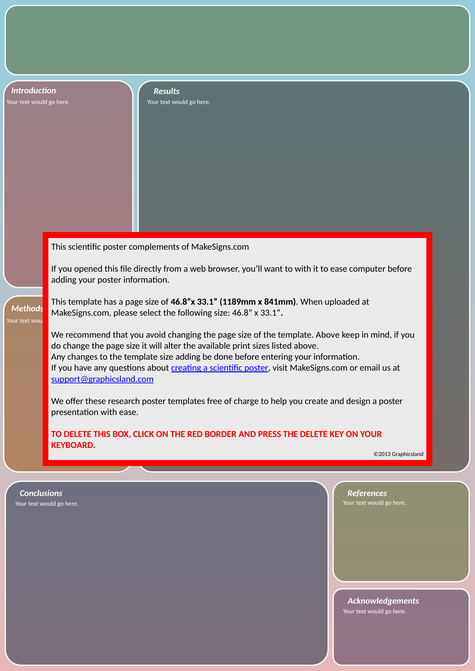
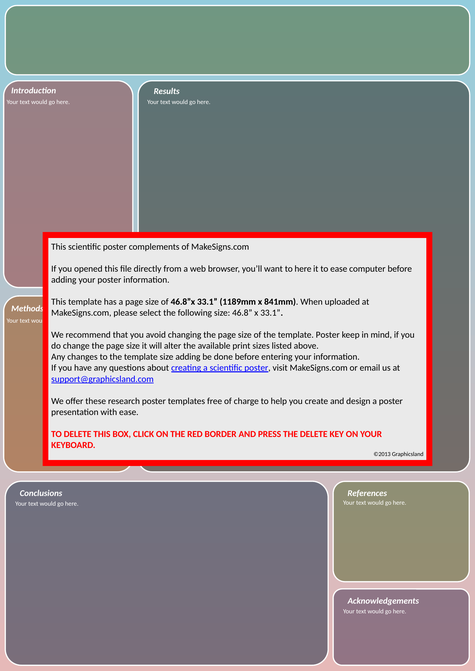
to with: with -> here (303, 269)
template Above: Above -> Poster (328, 335)
